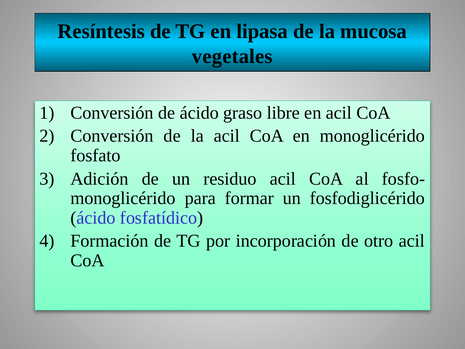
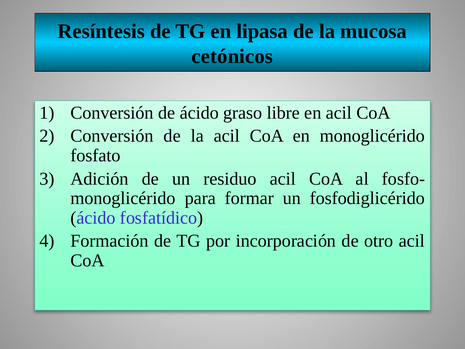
vegetales: vegetales -> cetónicos (232, 56)
